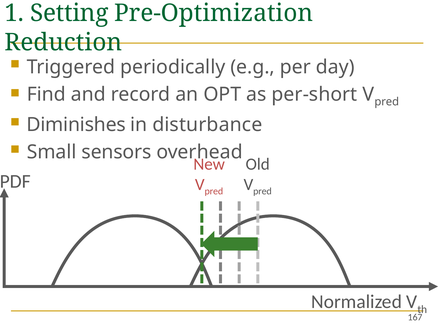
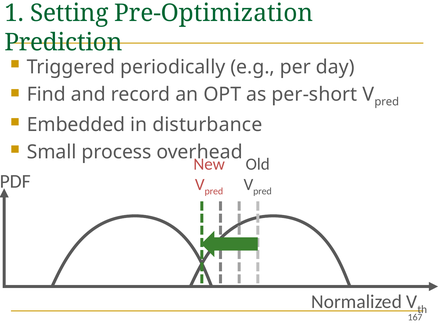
Reduction: Reduction -> Prediction (63, 42)
Diminishes: Diminishes -> Embedded (76, 125)
sensors: sensors -> process (117, 152)
